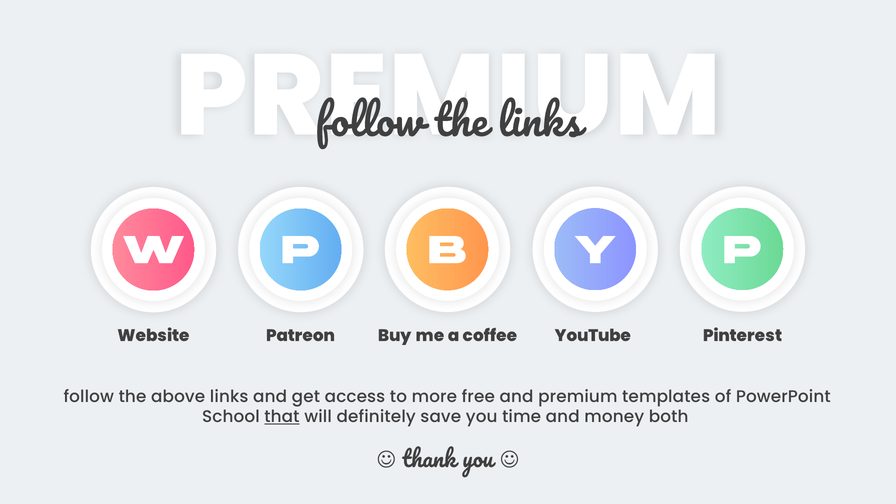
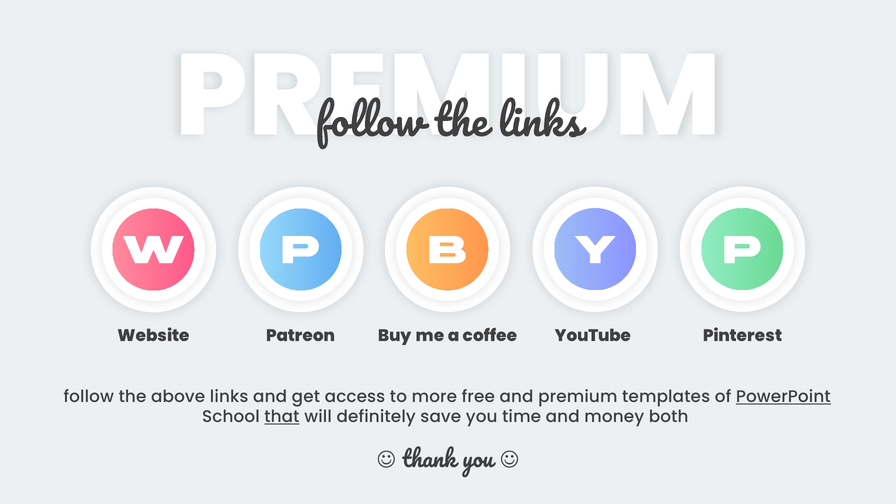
PowerPoint underline: none -> present (783, 397)
